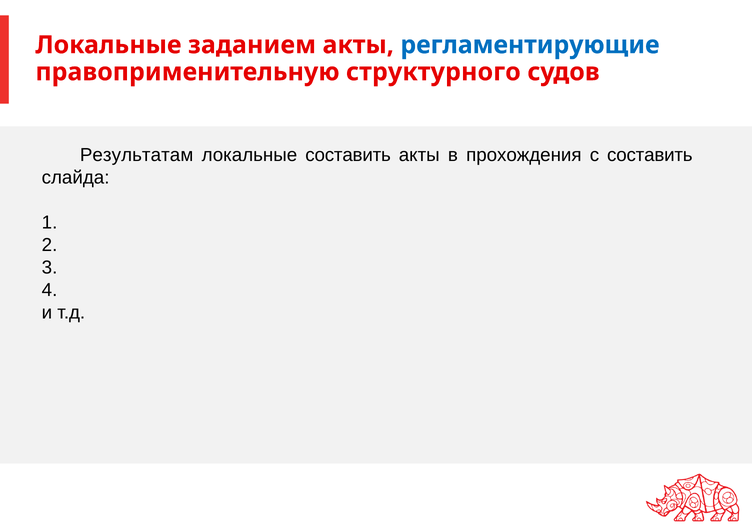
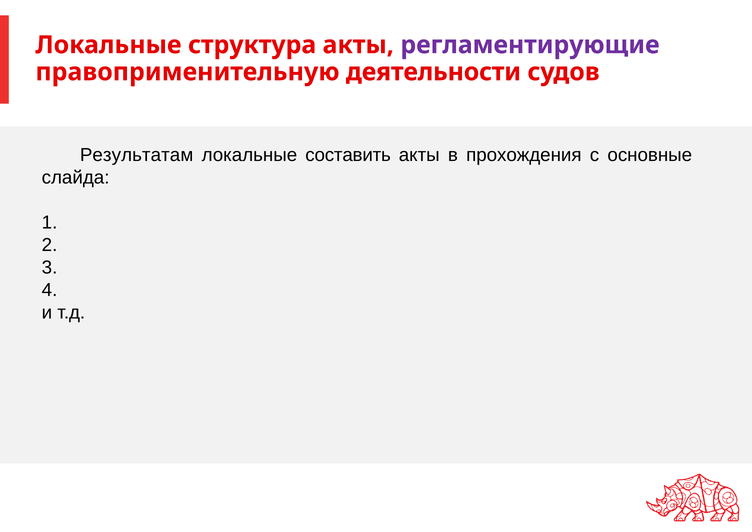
заданием: заданием -> структура (252, 45)
регламентирующие colour: blue -> purple (530, 45)
структурного: структурного -> деятельности (434, 72)
с составить: составить -> основные (650, 155)
